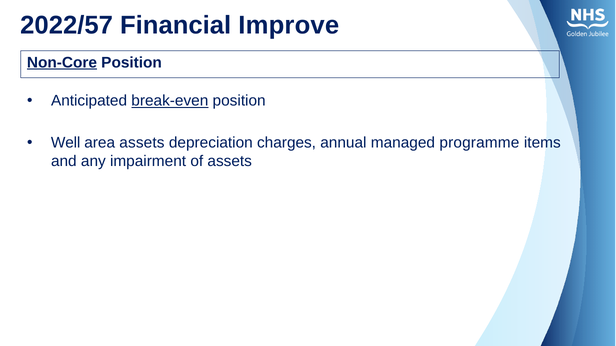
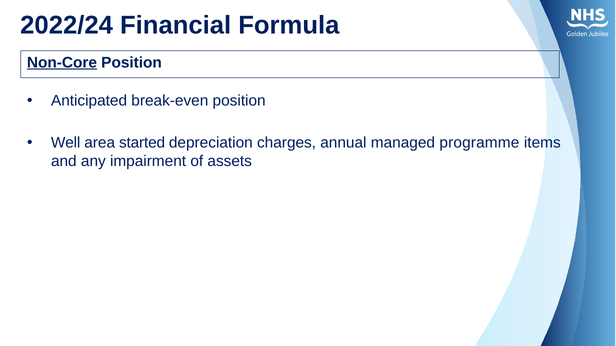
2022/57: 2022/57 -> 2022/24 (67, 25)
Improve: Improve -> Formula (289, 25)
break-even underline: present -> none (170, 101)
area assets: assets -> started (142, 143)
